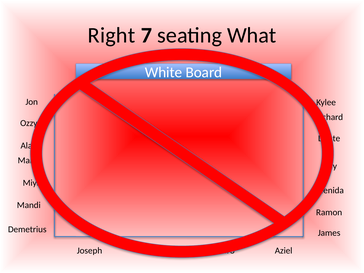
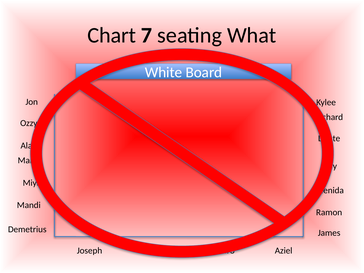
Right: Right -> Chart (112, 35)
